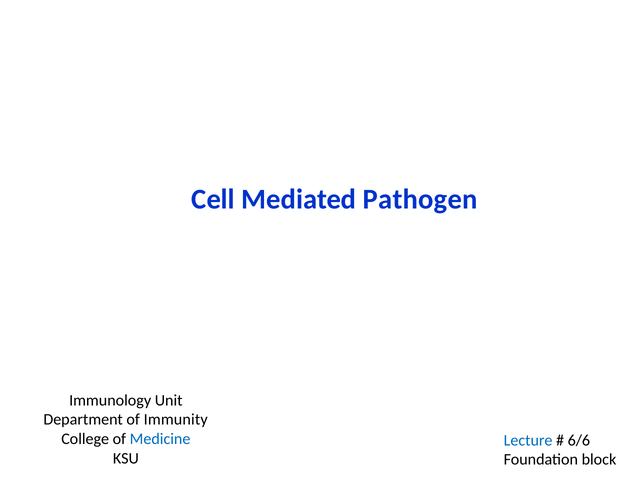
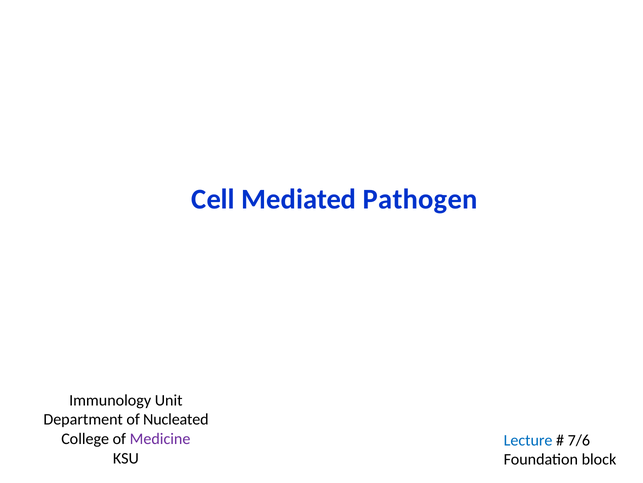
Immunity: Immunity -> Nucleated (176, 419)
Medicine colour: blue -> purple (160, 438)
6/6: 6/6 -> 7/6 (579, 440)
